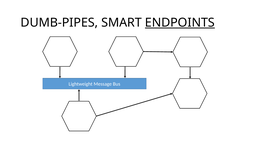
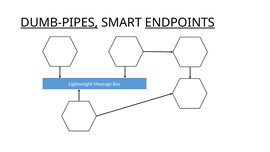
DUMB-PIPES underline: none -> present (59, 23)
